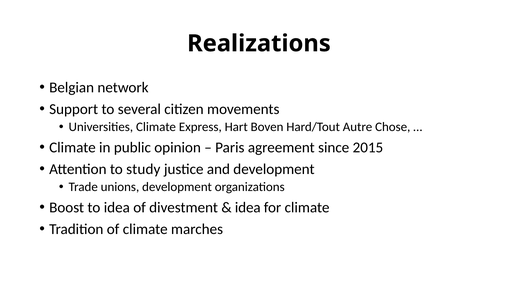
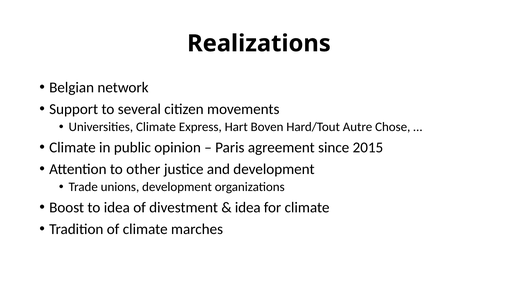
study: study -> other (143, 169)
